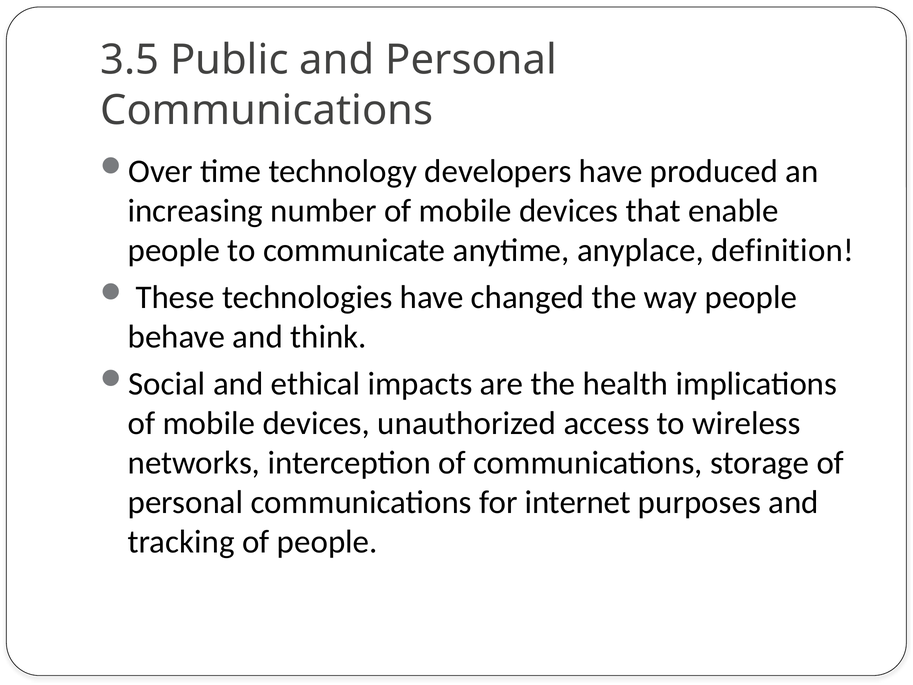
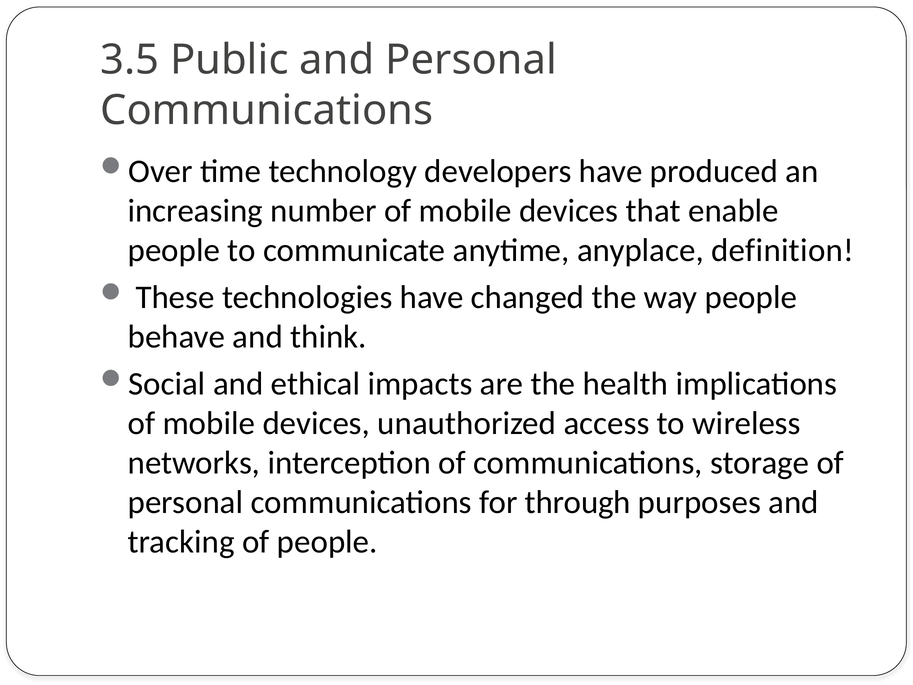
internet: internet -> through (578, 502)
